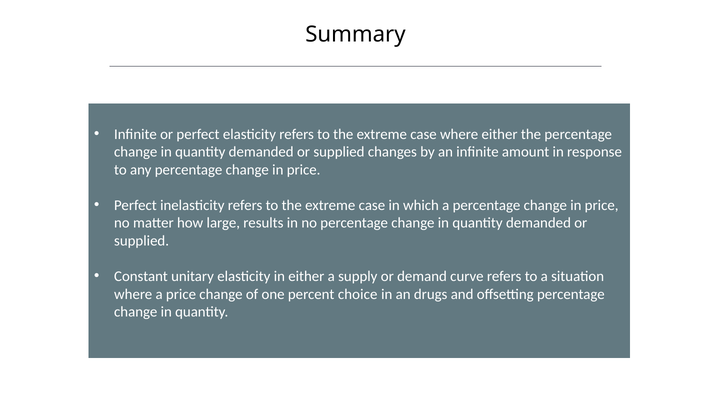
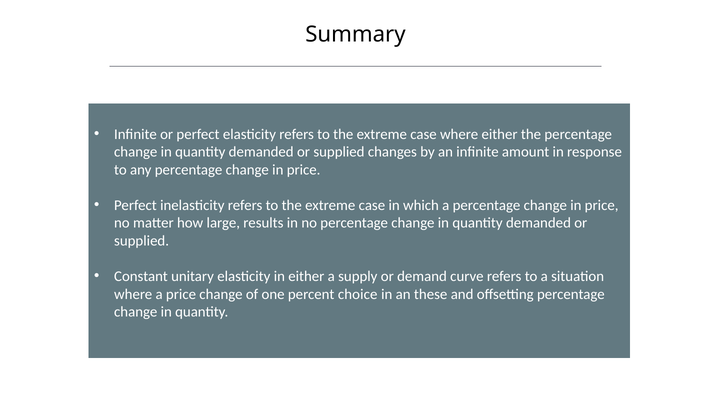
drugs: drugs -> these (431, 294)
